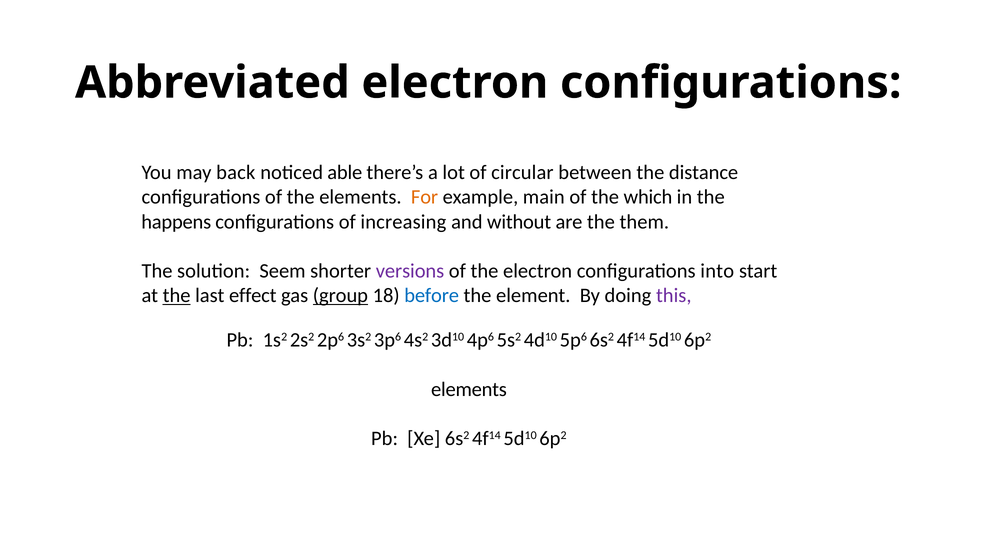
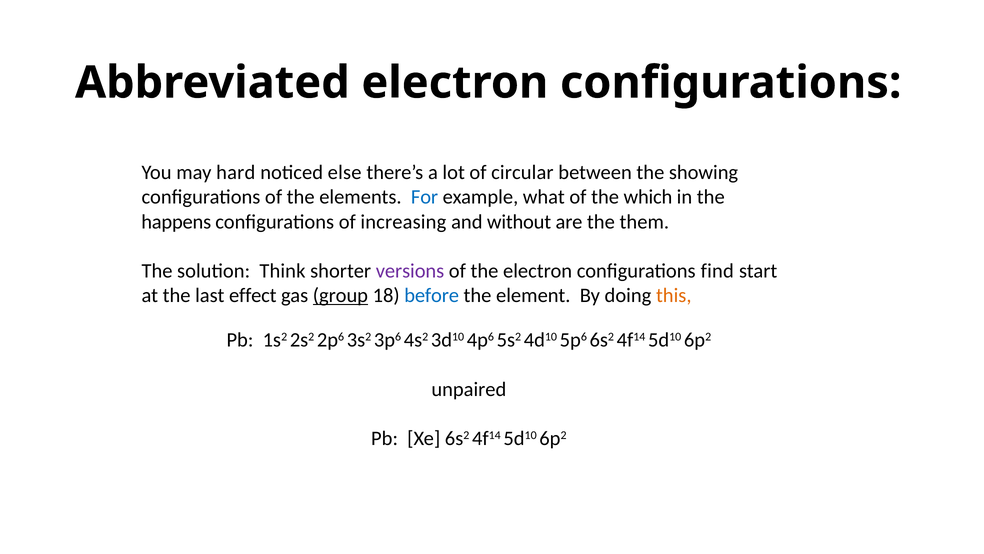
back: back -> hard (236, 172)
able: able -> else (345, 172)
distance: distance -> showing (704, 172)
For colour: orange -> blue (425, 197)
main: main -> what (544, 197)
Seem: Seem -> Think (282, 271)
into: into -> find (717, 271)
the underline: present -> none (177, 295)
this colour: purple -> orange (674, 295)
elements: elements -> unpaired (469, 389)
